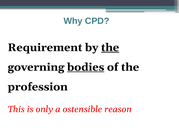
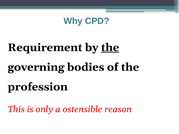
bodies underline: present -> none (86, 67)
